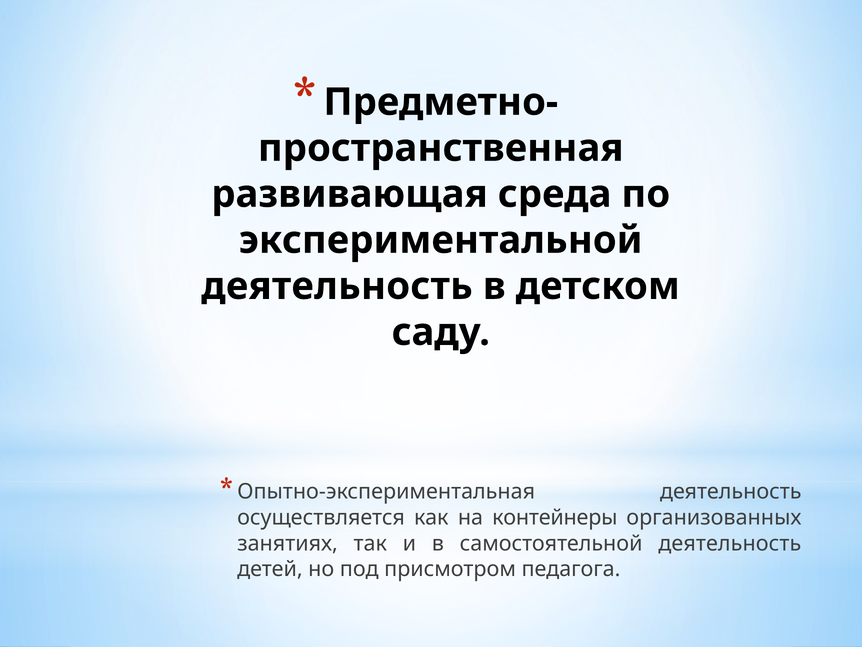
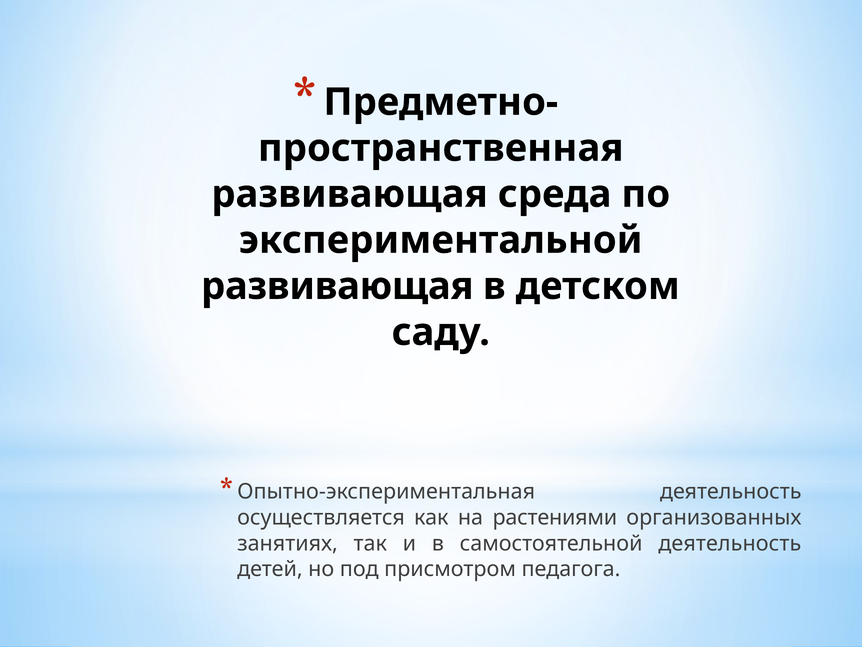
деятельность: деятельность -> развивающая (337, 286)
контейнеры: контейнеры -> растениями (555, 517)
